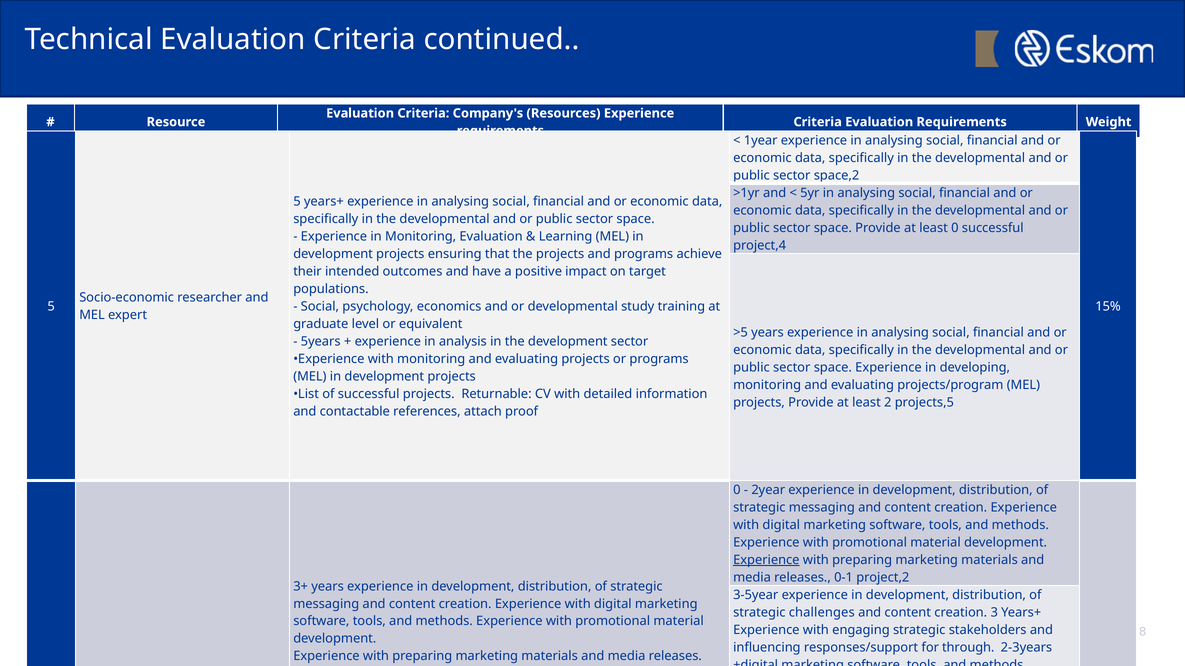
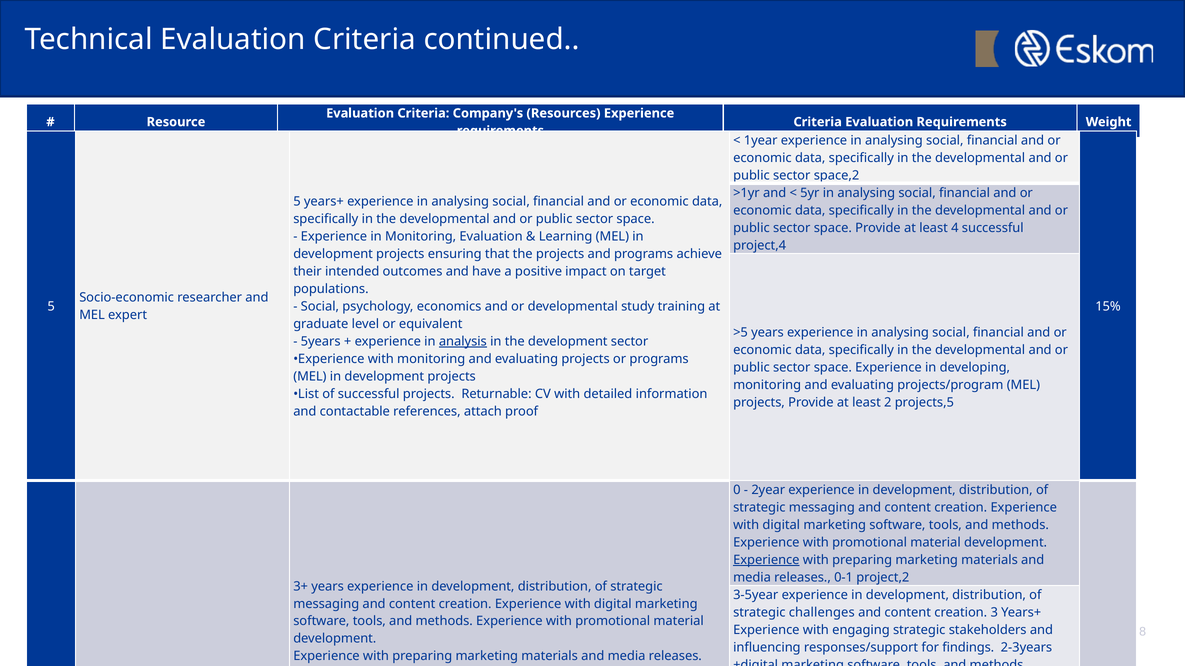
least 0: 0 -> 4 (955, 228)
analysis underline: none -> present (463, 342)
through: through -> findings (968, 648)
